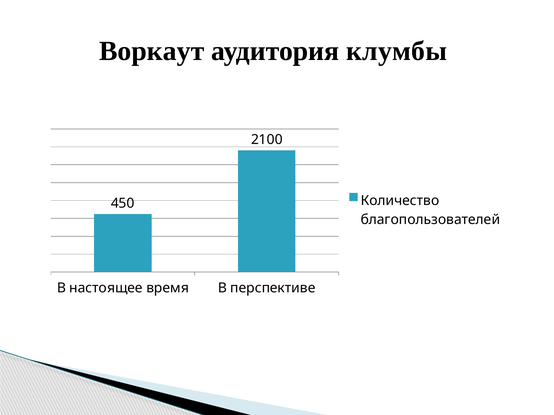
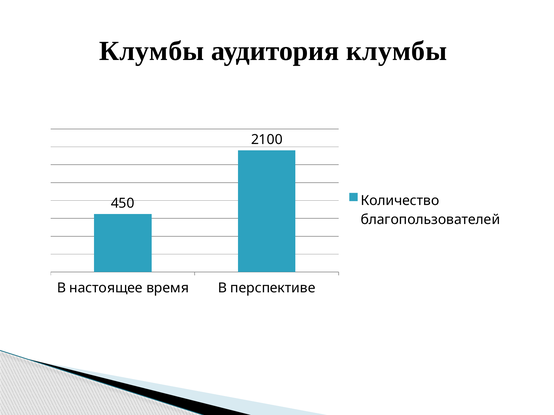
Воркаут: Воркаут -> Клумбы (152, 51)
